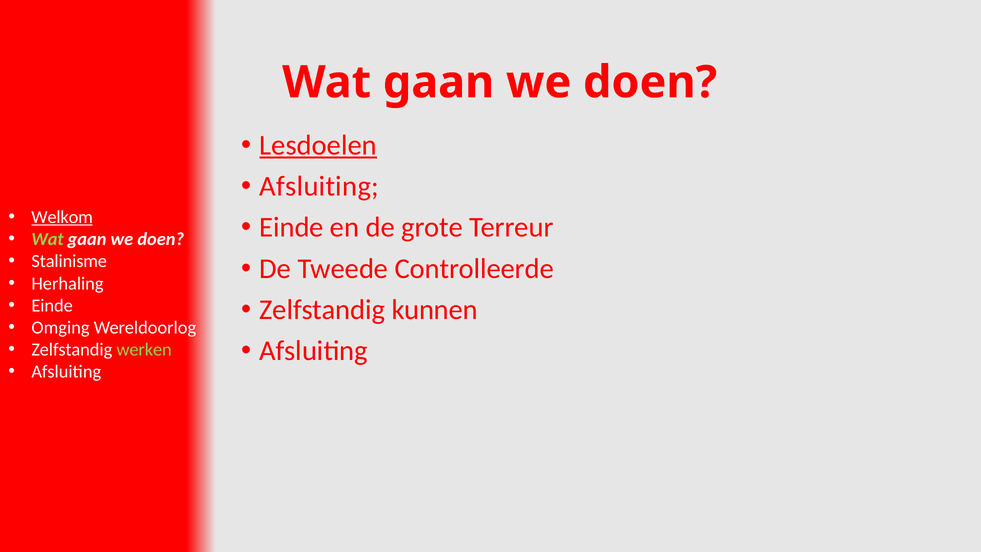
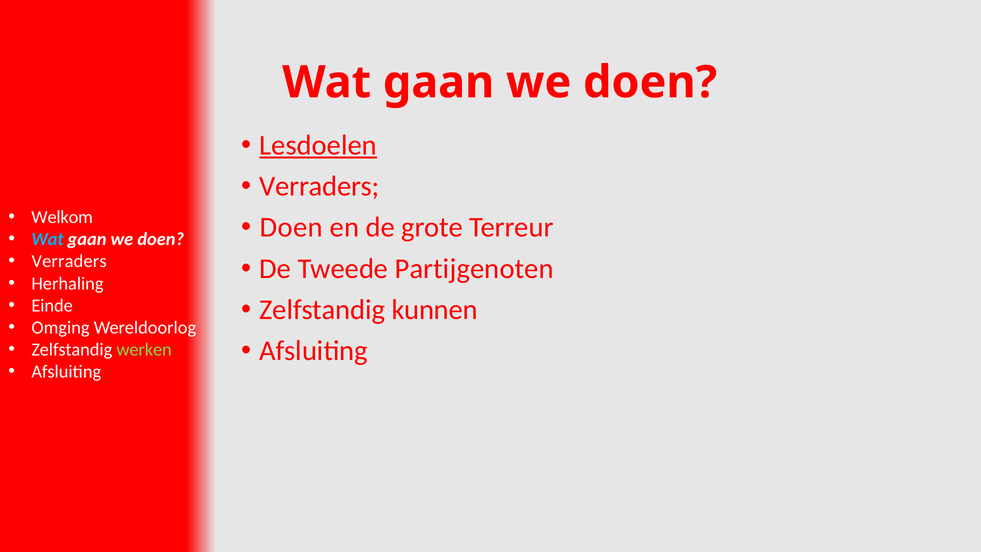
Afsluiting: Afsluiting -> Verraders (319, 186)
Welkom underline: present -> none (62, 217)
Einde: Einde -> Doen (291, 227)
Wat colour: light green -> light blue (48, 239)
Stalinisme: Stalinisme -> Verraders (69, 261)
Controlleerde: Controlleerde -> Partijgenoten (474, 269)
